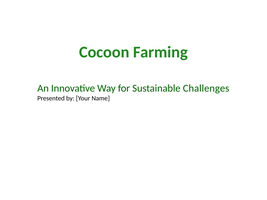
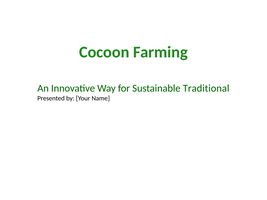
Challenges: Challenges -> Traditional (206, 88)
